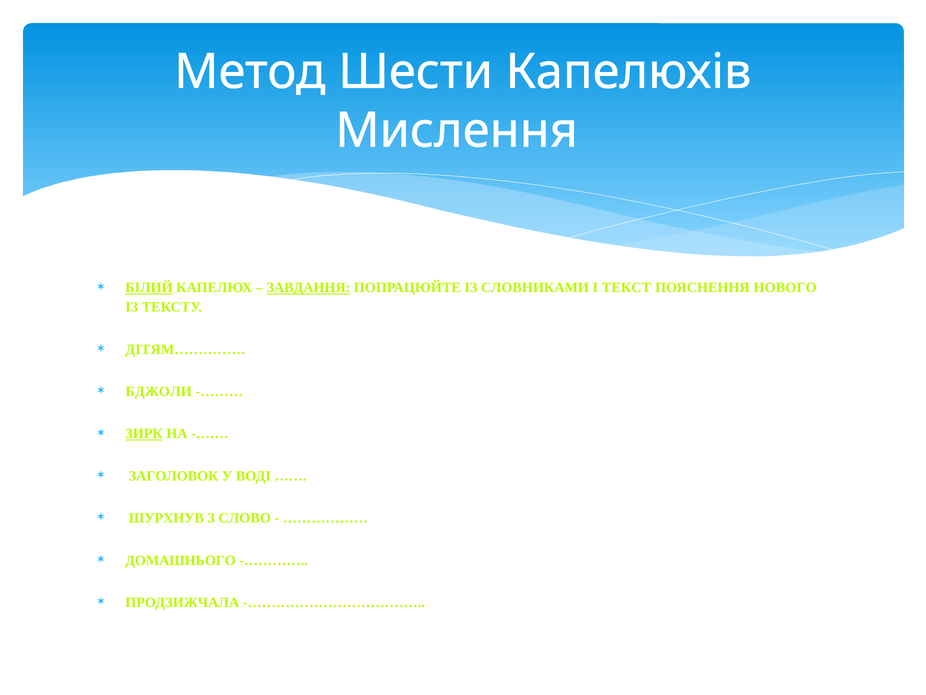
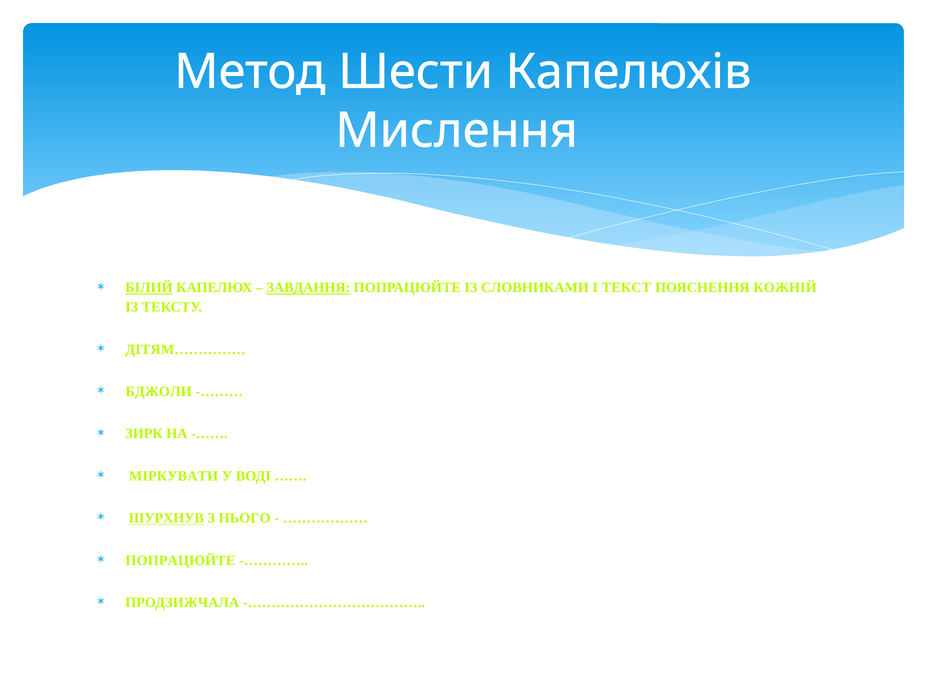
НОВОГО: НОВОГО -> КОЖНІЙ (785, 288)
ЗИРК underline: present -> none (144, 434)
ЗАГОЛОВОК: ЗАГОЛОВОК -> МІРКУВАТИ (174, 476)
ШУРХНУВ underline: none -> present (166, 518)
СЛОВО: СЛОВО -> НЬОГО (245, 518)
ДОМАШНЬОГО: ДОМАШНЬОГО -> ПОПРАЦЮЙТЕ (180, 560)
